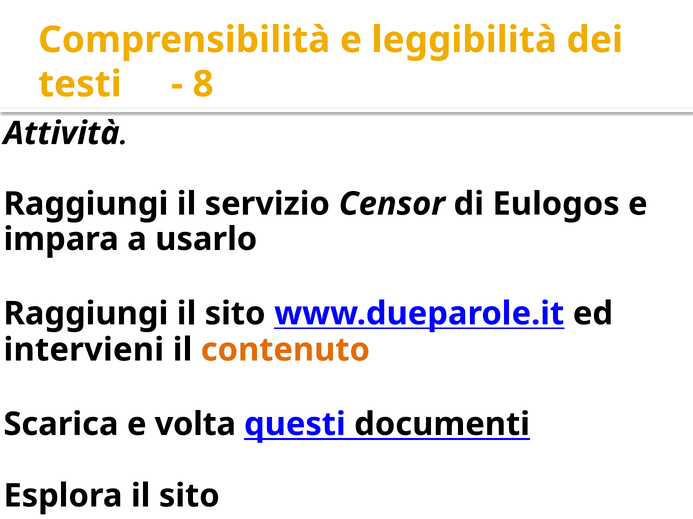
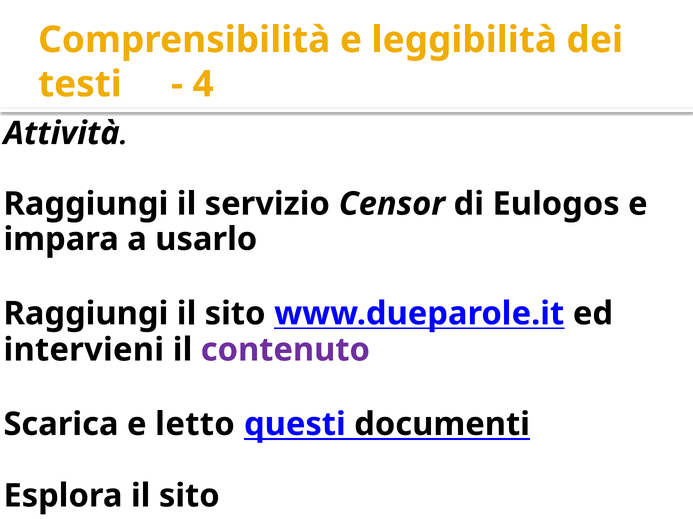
8: 8 -> 4 (203, 84)
contenuto colour: orange -> purple (285, 350)
volta: volta -> letto (195, 425)
